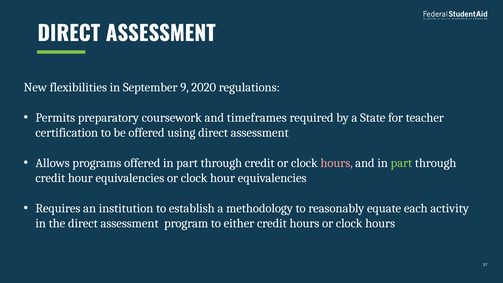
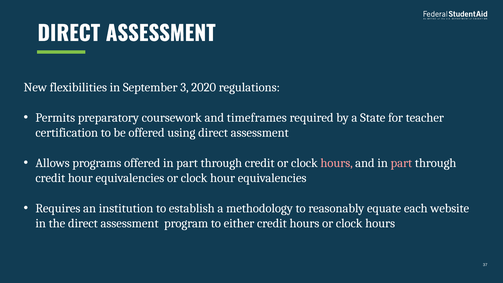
9: 9 -> 3 (184, 87)
part colour: light green -> pink (401, 163)
activity: activity -> website (450, 208)
